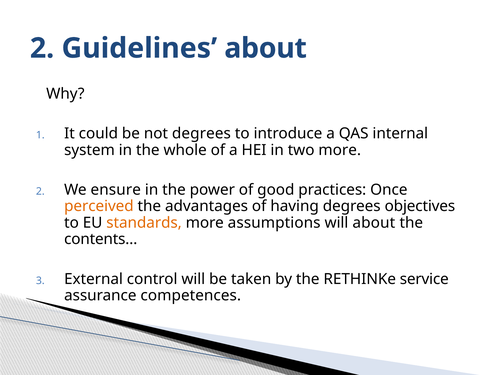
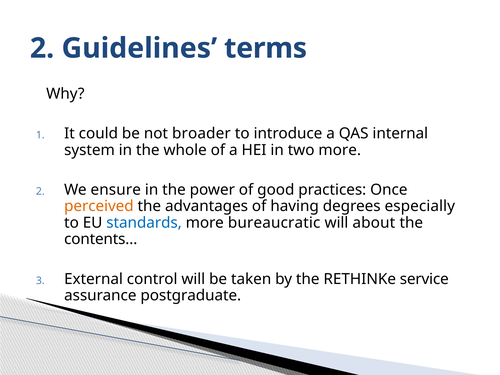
Guidelines about: about -> terms (266, 48)
not degrees: degrees -> broader (201, 134)
objectives: objectives -> especially (420, 206)
standards colour: orange -> blue (144, 223)
assumptions: assumptions -> bureaucratic (274, 223)
competences: competences -> postgraduate (191, 296)
